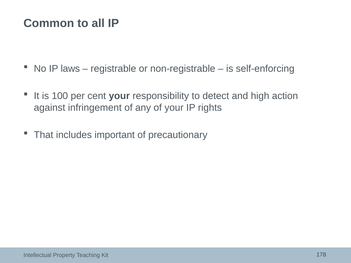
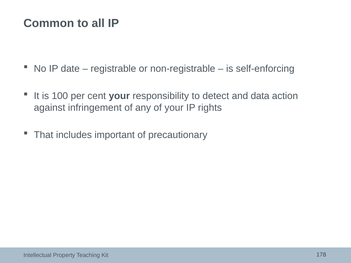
laws: laws -> date (70, 69)
high: high -> data (260, 96)
